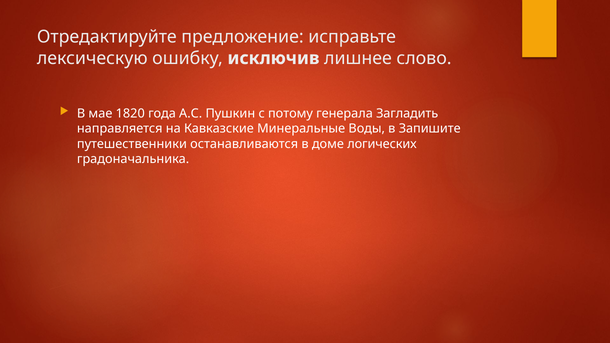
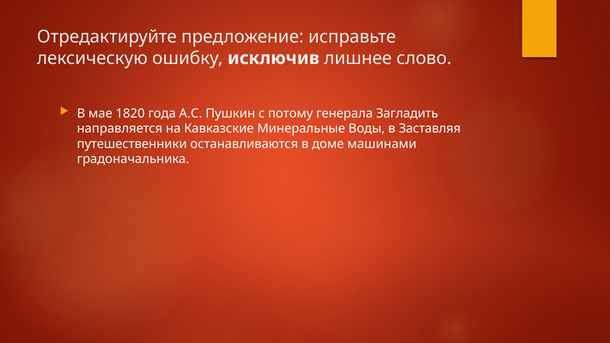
Запишите: Запишите -> Заставляя (430, 129)
логических: логических -> машинами (382, 144)
